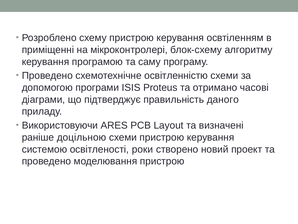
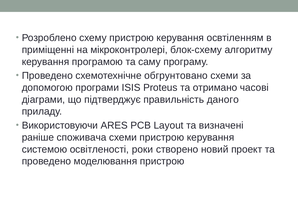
освітленністю: освітленністю -> обгрунтовано (176, 76)
доцільною: доцільною -> споживача (82, 137)
